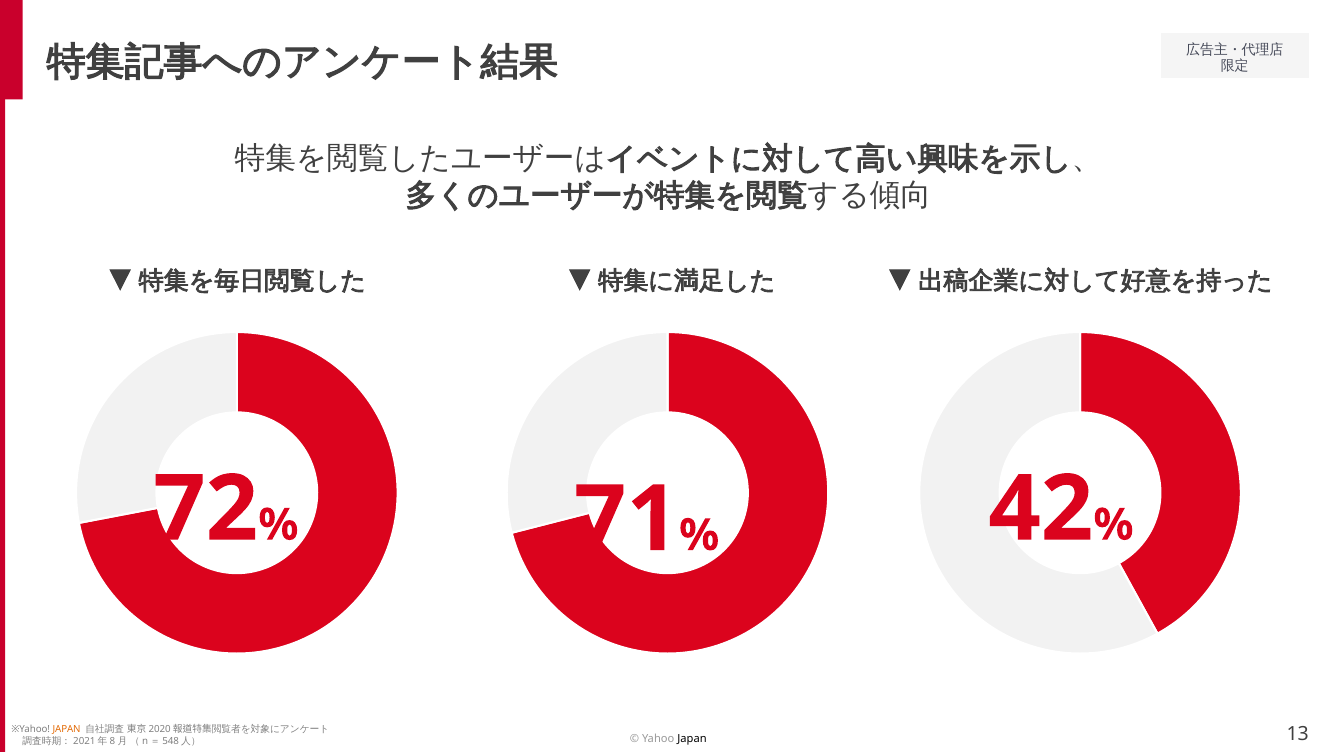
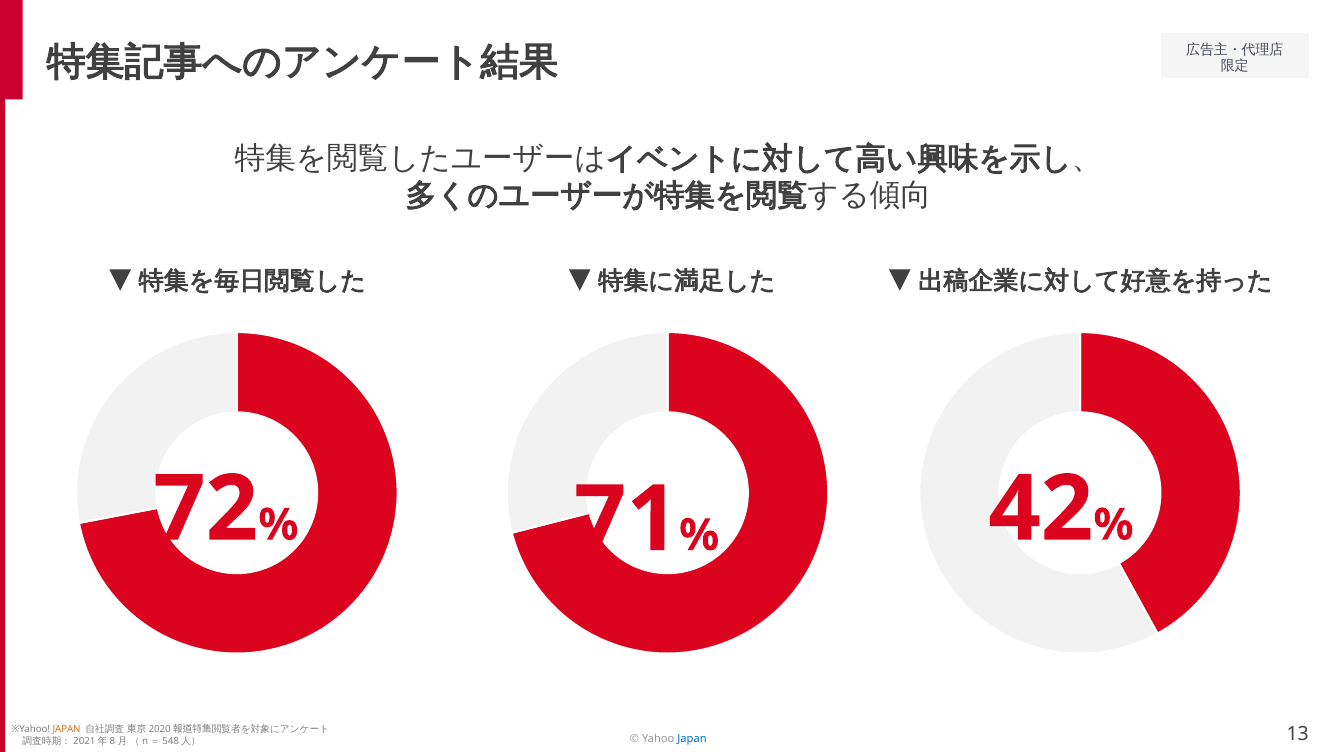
Japan colour: black -> blue (692, 739)
